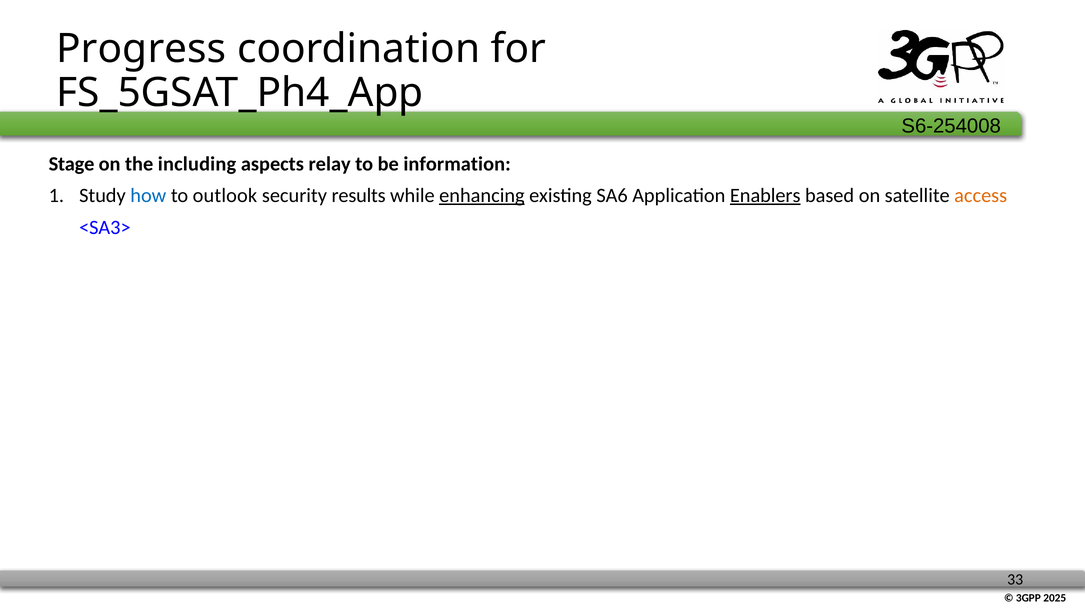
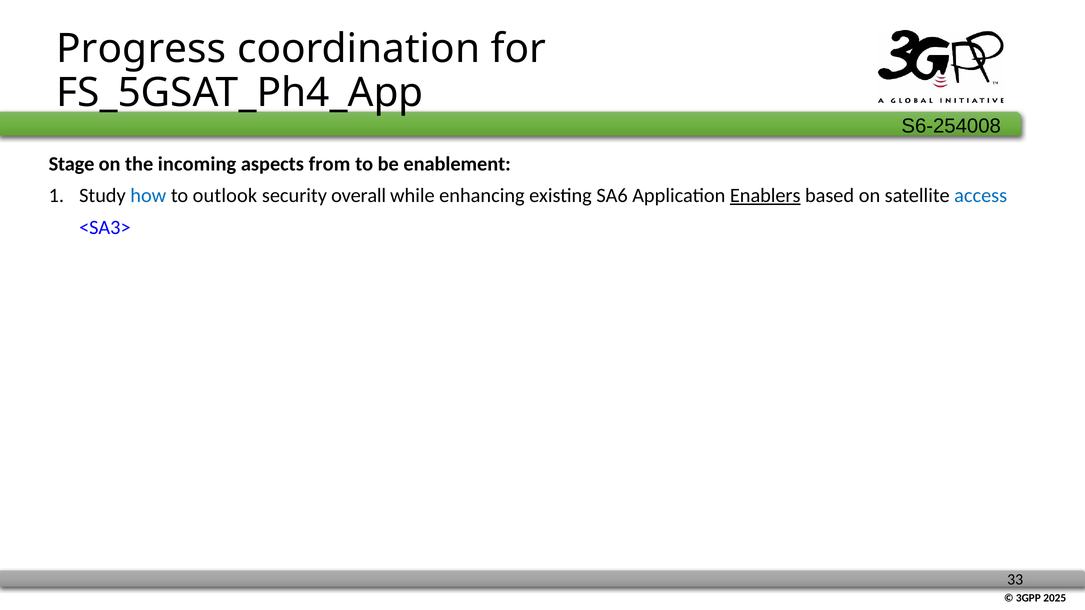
including: including -> incoming (197, 164)
relay: relay -> from (330, 164)
information: information -> enablement (457, 164)
results: results -> overall (359, 196)
enhancing underline: present -> none (482, 196)
access colour: orange -> blue (981, 196)
